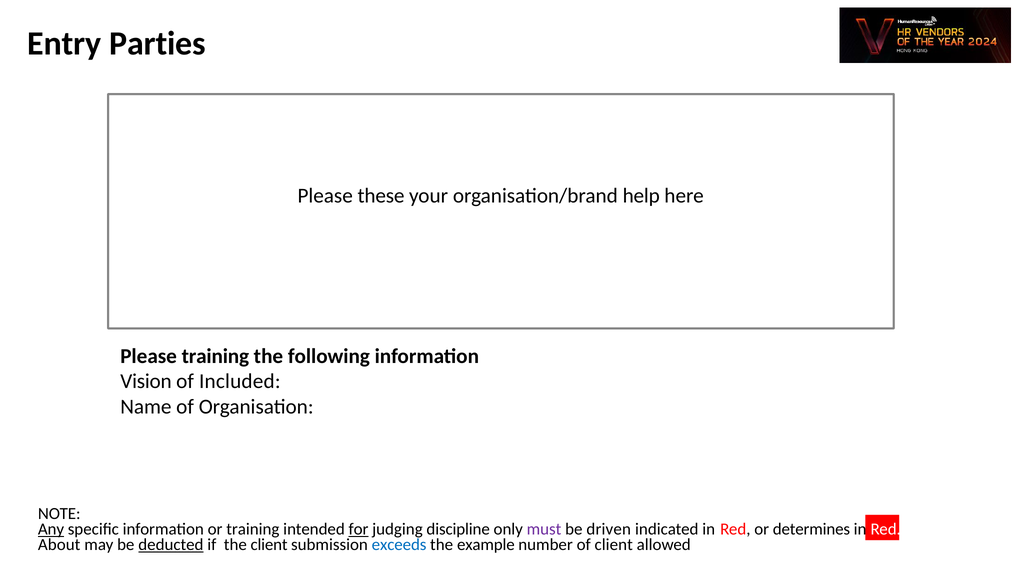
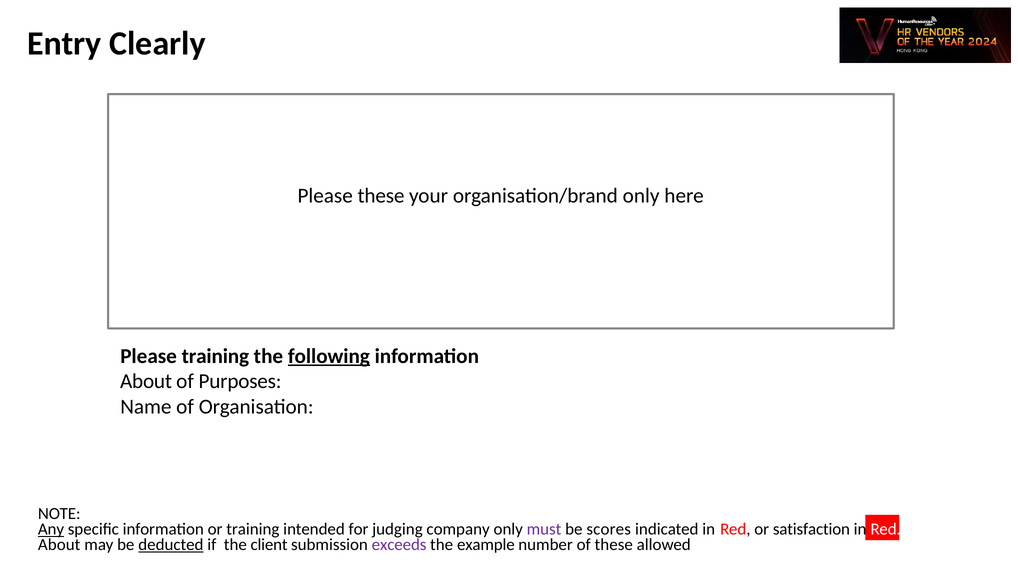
Parties: Parties -> Clearly (157, 44)
organisation/brand help: help -> only (641, 196)
following underline: none -> present (329, 356)
Vision: Vision -> About (146, 382)
Included: Included -> Purposes (240, 382)
for underline: present -> none (359, 530)
discipline: discipline -> company (458, 530)
driven: driven -> scores (609, 530)
determines: determines -> satisfaction (811, 530)
exceeds colour: blue -> purple (399, 545)
of client: client -> these (614, 545)
